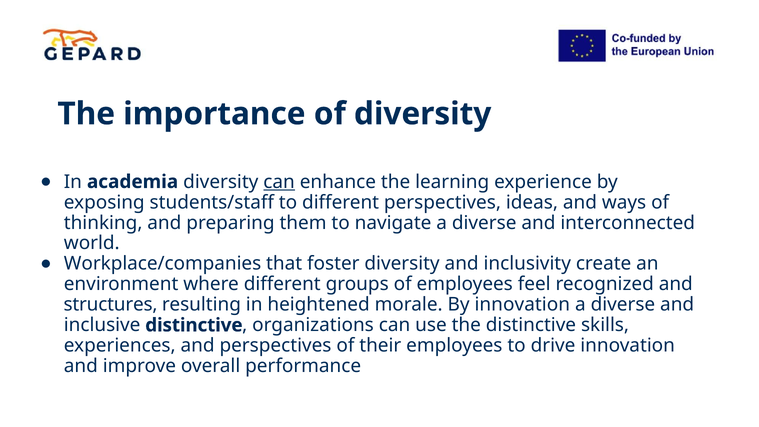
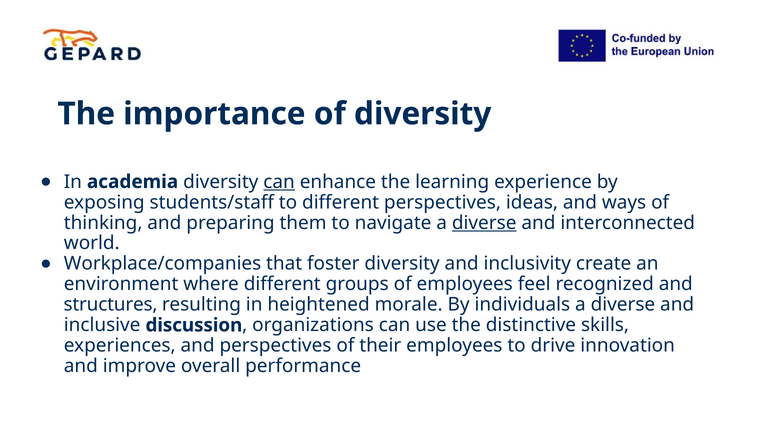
diverse underline: none -> present (484, 223)
By innovation: innovation -> individuals (522, 305)
inclusive distinctive: distinctive -> discussion (194, 325)
